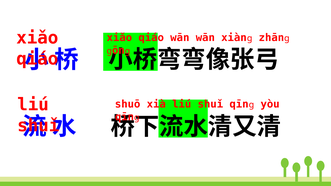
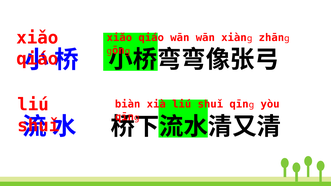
shuō: shuō -> biàn (128, 104)
